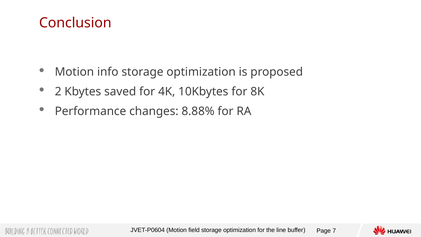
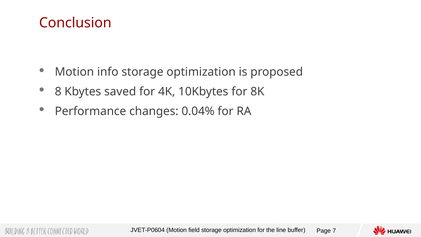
2: 2 -> 8 (58, 91)
8.88%: 8.88% -> 0.04% (198, 111)
